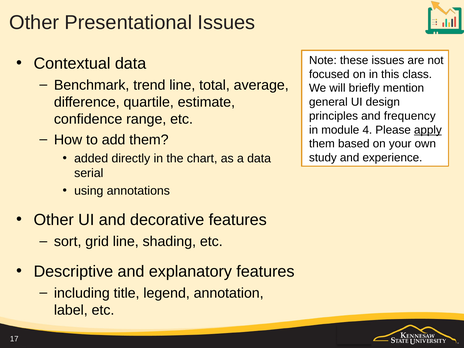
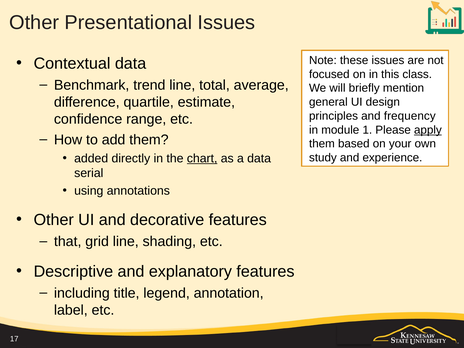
4: 4 -> 1 (367, 130)
chart underline: none -> present (202, 158)
sort: sort -> that (68, 241)
